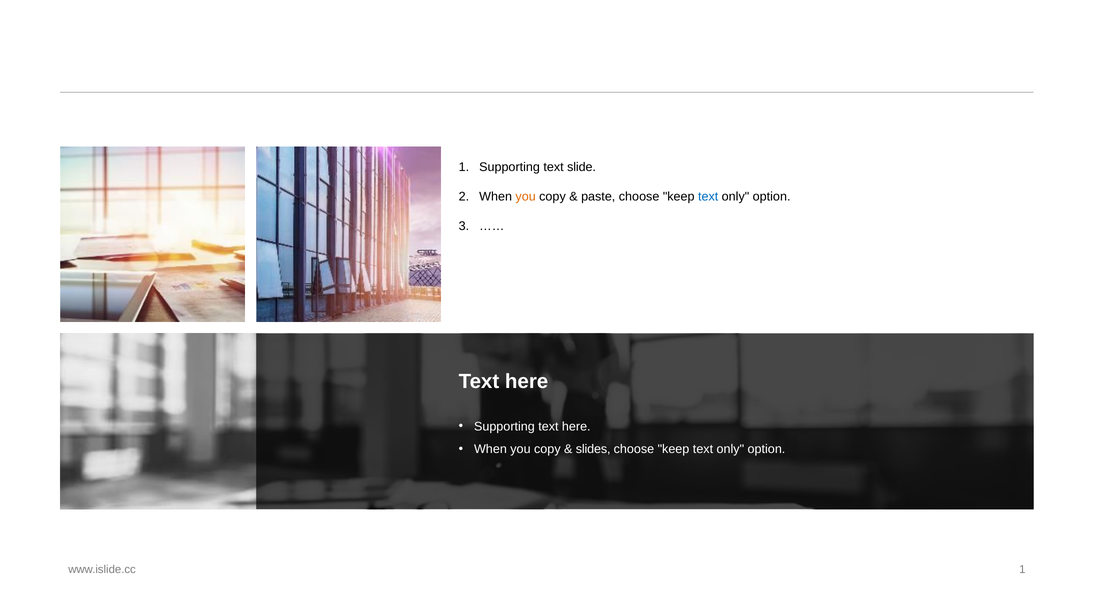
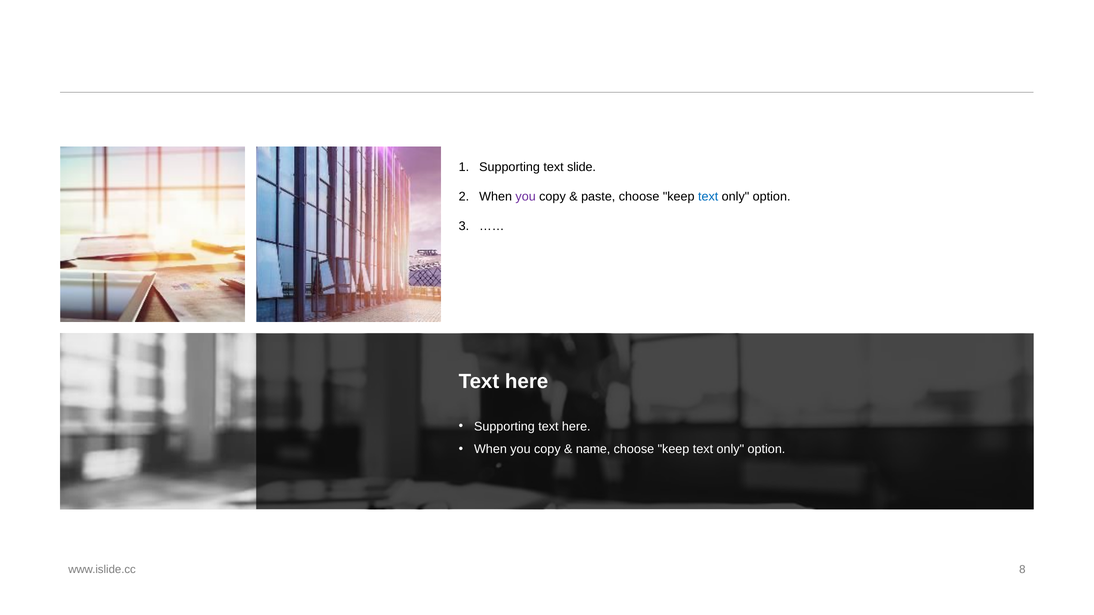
you colour: orange -> purple (526, 197)
slides: slides -> name (593, 449)
www.islide.cc 1: 1 -> 8 (1022, 570)
